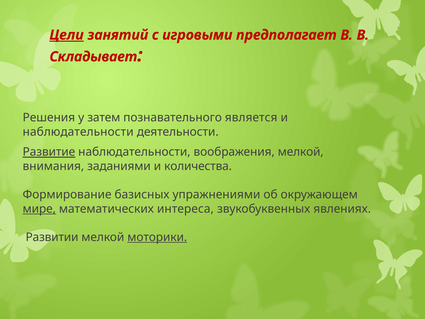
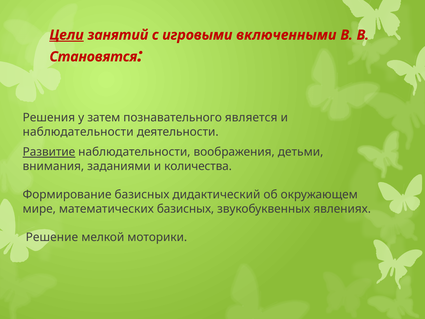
предполагает: предполагает -> включенными (286, 35)
Складывает: Складывает -> Становятся (93, 57)
воображения мелкой: мелкой -> детьми (301, 152)
упражнениями: упражнениями -> дидактический (216, 195)
мире underline: present -> none (39, 209)
математических интереса: интереса -> базисных (186, 209)
Развитии: Развитии -> Решение (52, 237)
моторики underline: present -> none (157, 237)
